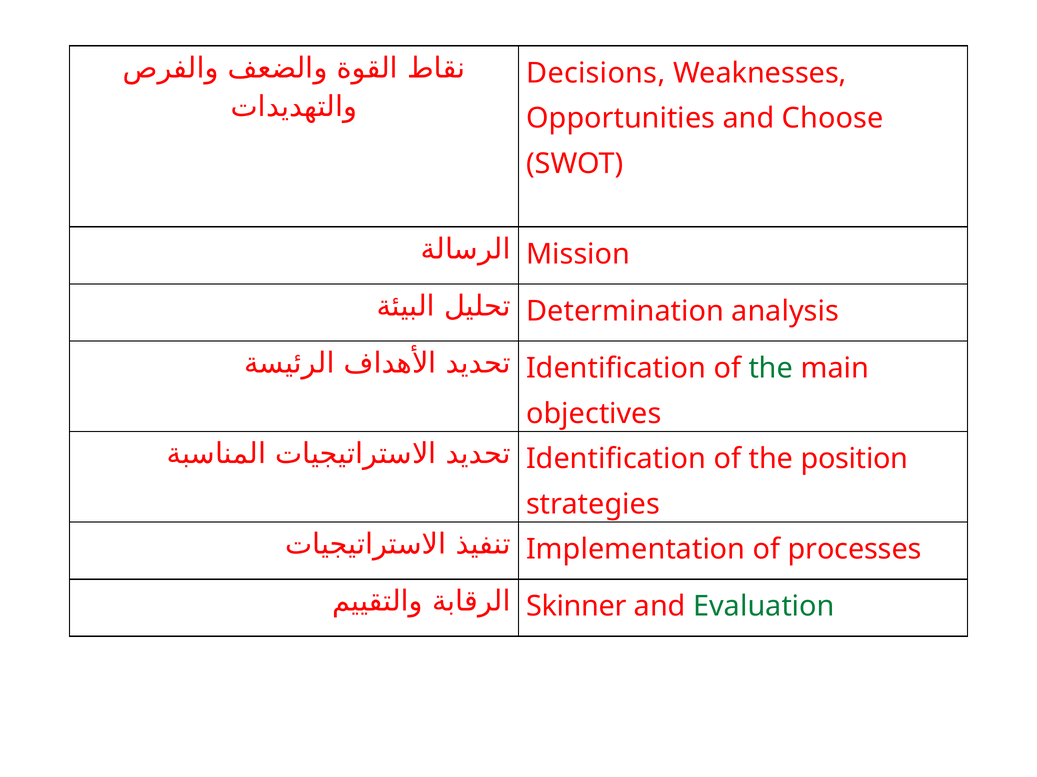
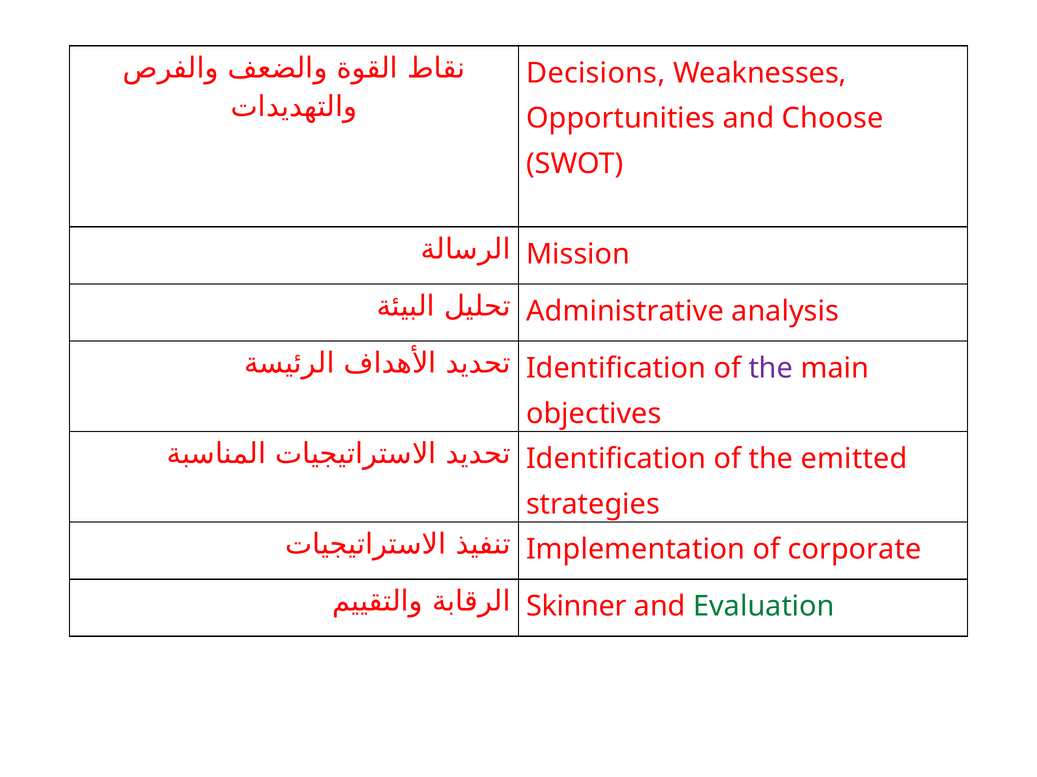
Determination: Determination -> Administrative (625, 312)
the colour: green -> purple (771, 369)
position: position -> emitted (854, 459)
processes: processes -> corporate (855, 550)
